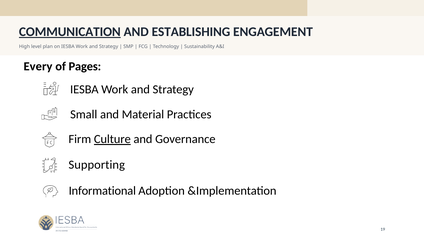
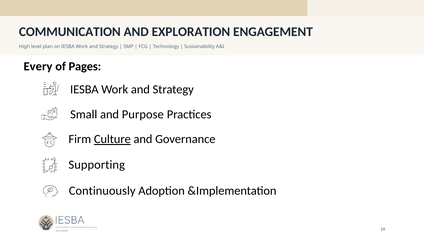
COMMUNICATION underline: present -> none (70, 32)
ESTABLISHING: ESTABLISHING -> EXPLORATION (191, 32)
Material: Material -> Purpose (143, 115)
Informational: Informational -> Continuously (102, 191)
